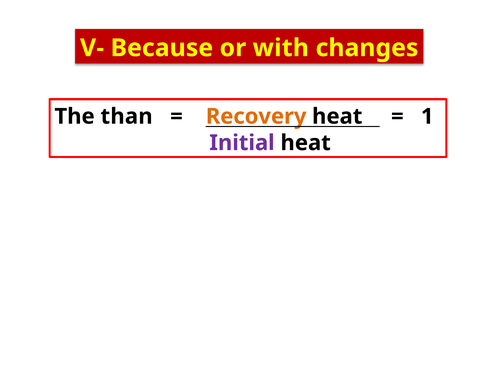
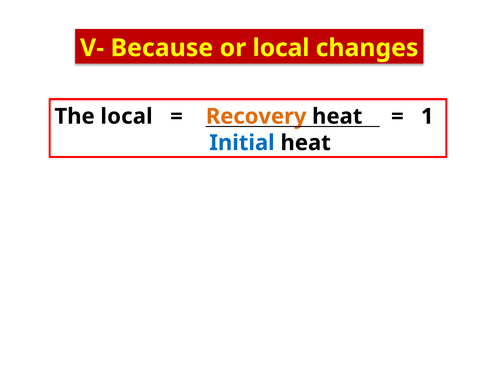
or with: with -> local (281, 48)
The than: than -> local (127, 116)
Initial colour: purple -> blue (242, 143)
